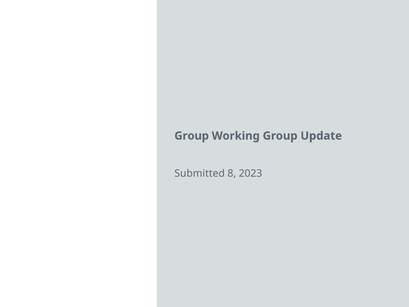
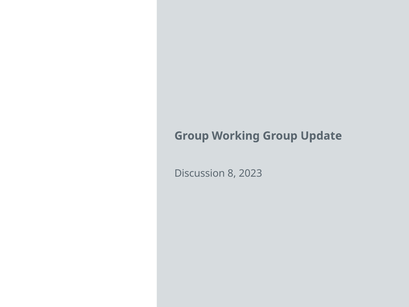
Submitted: Submitted -> Discussion (200, 173)
